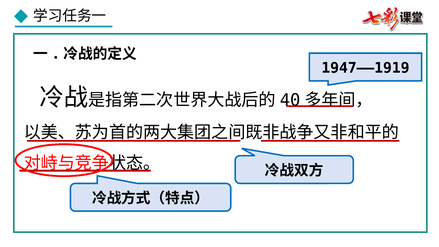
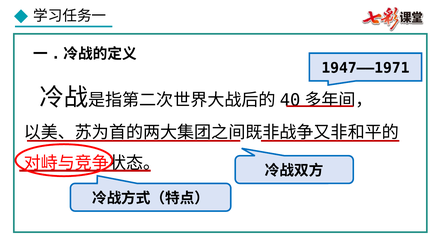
1947——1919: 1947——1919 -> 1947——1971 (365, 68)
